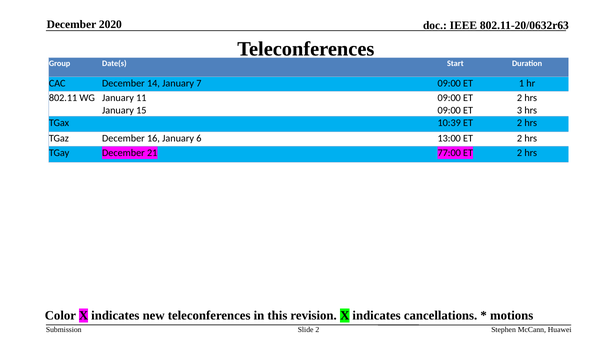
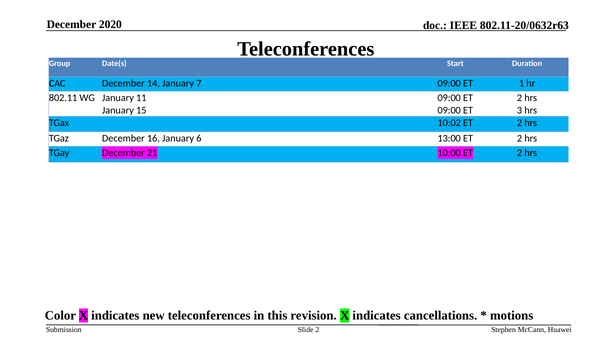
10:39: 10:39 -> 10:02 (449, 123)
77:00: 77:00 -> 10:00 (449, 153)
